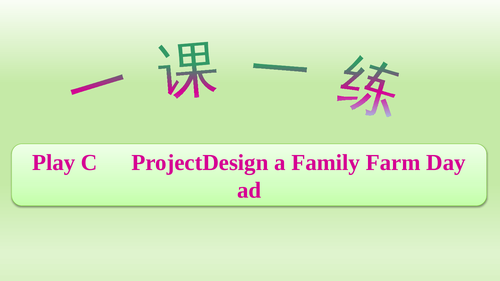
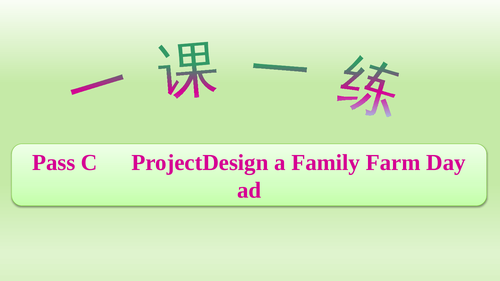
Play: Play -> Pass (54, 163)
